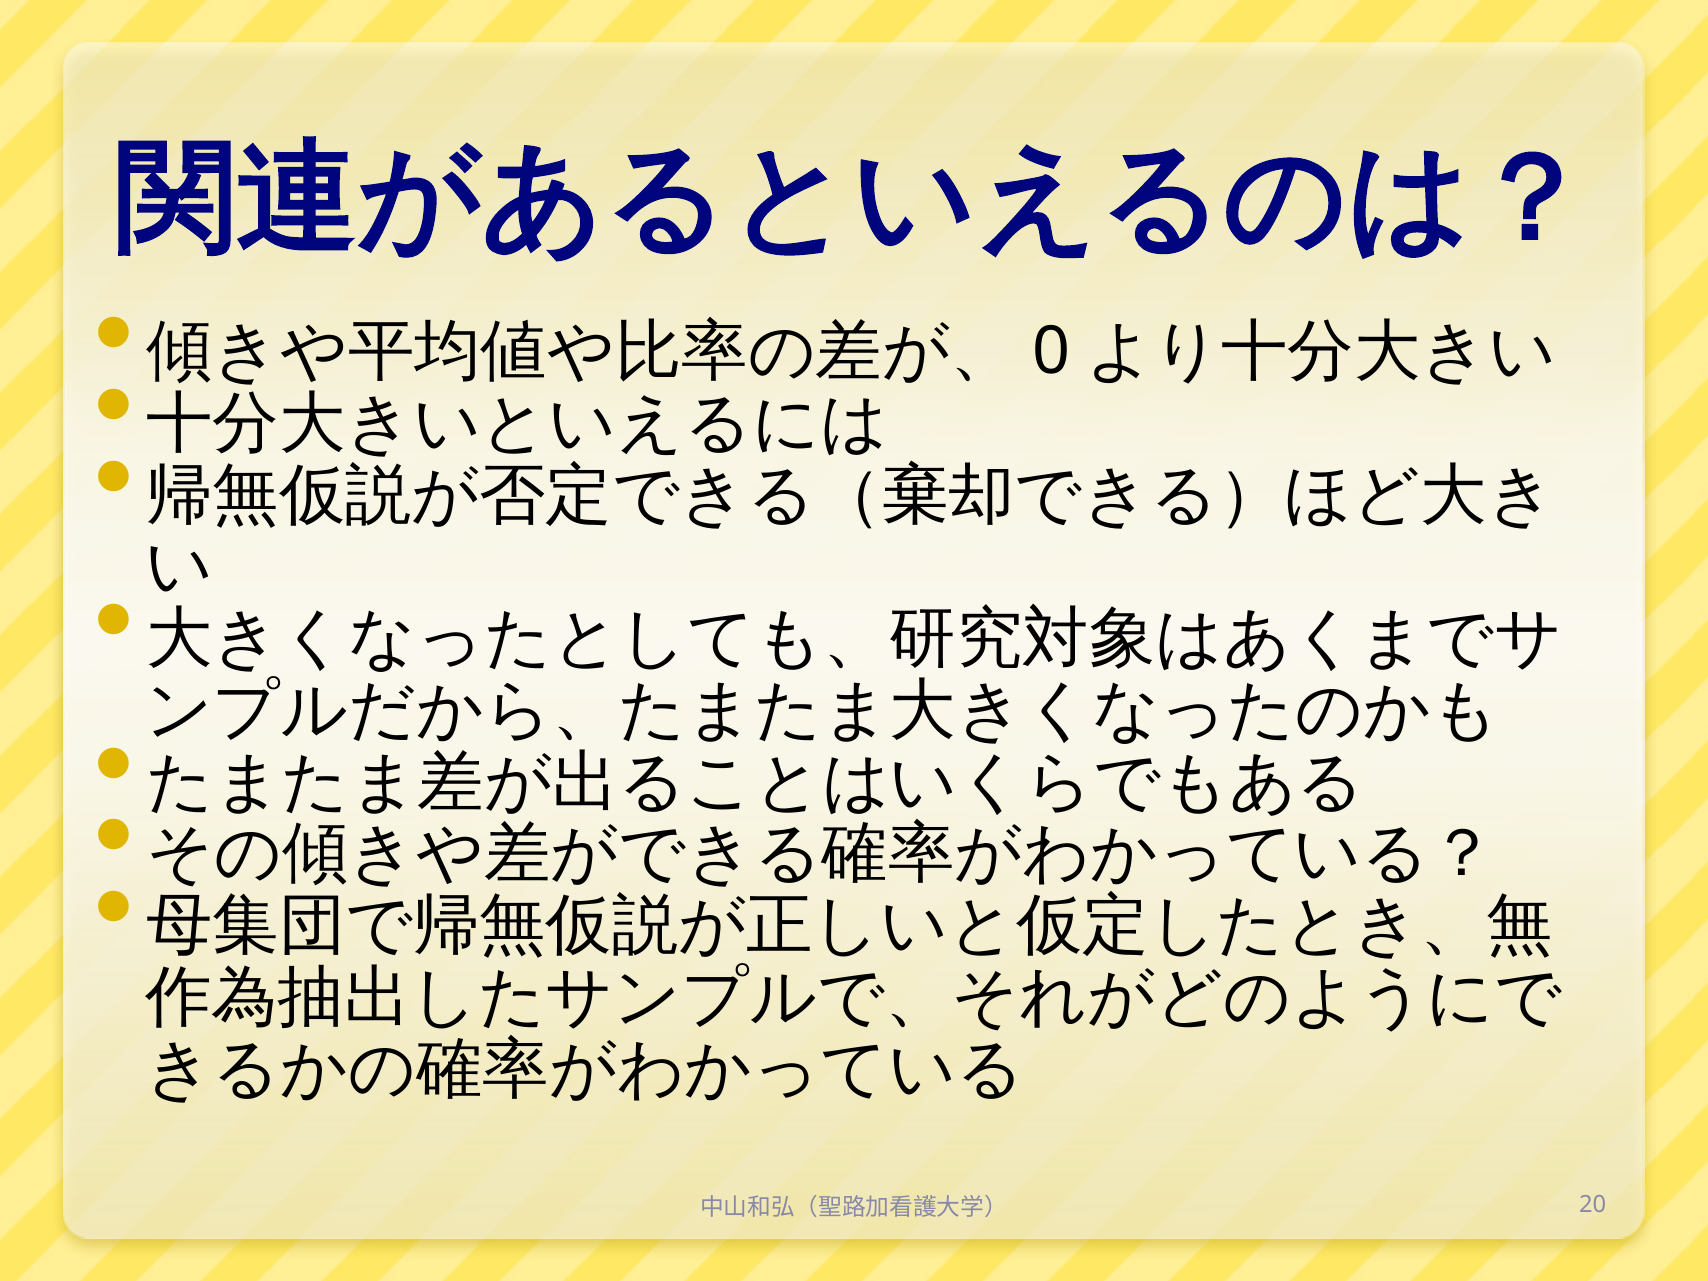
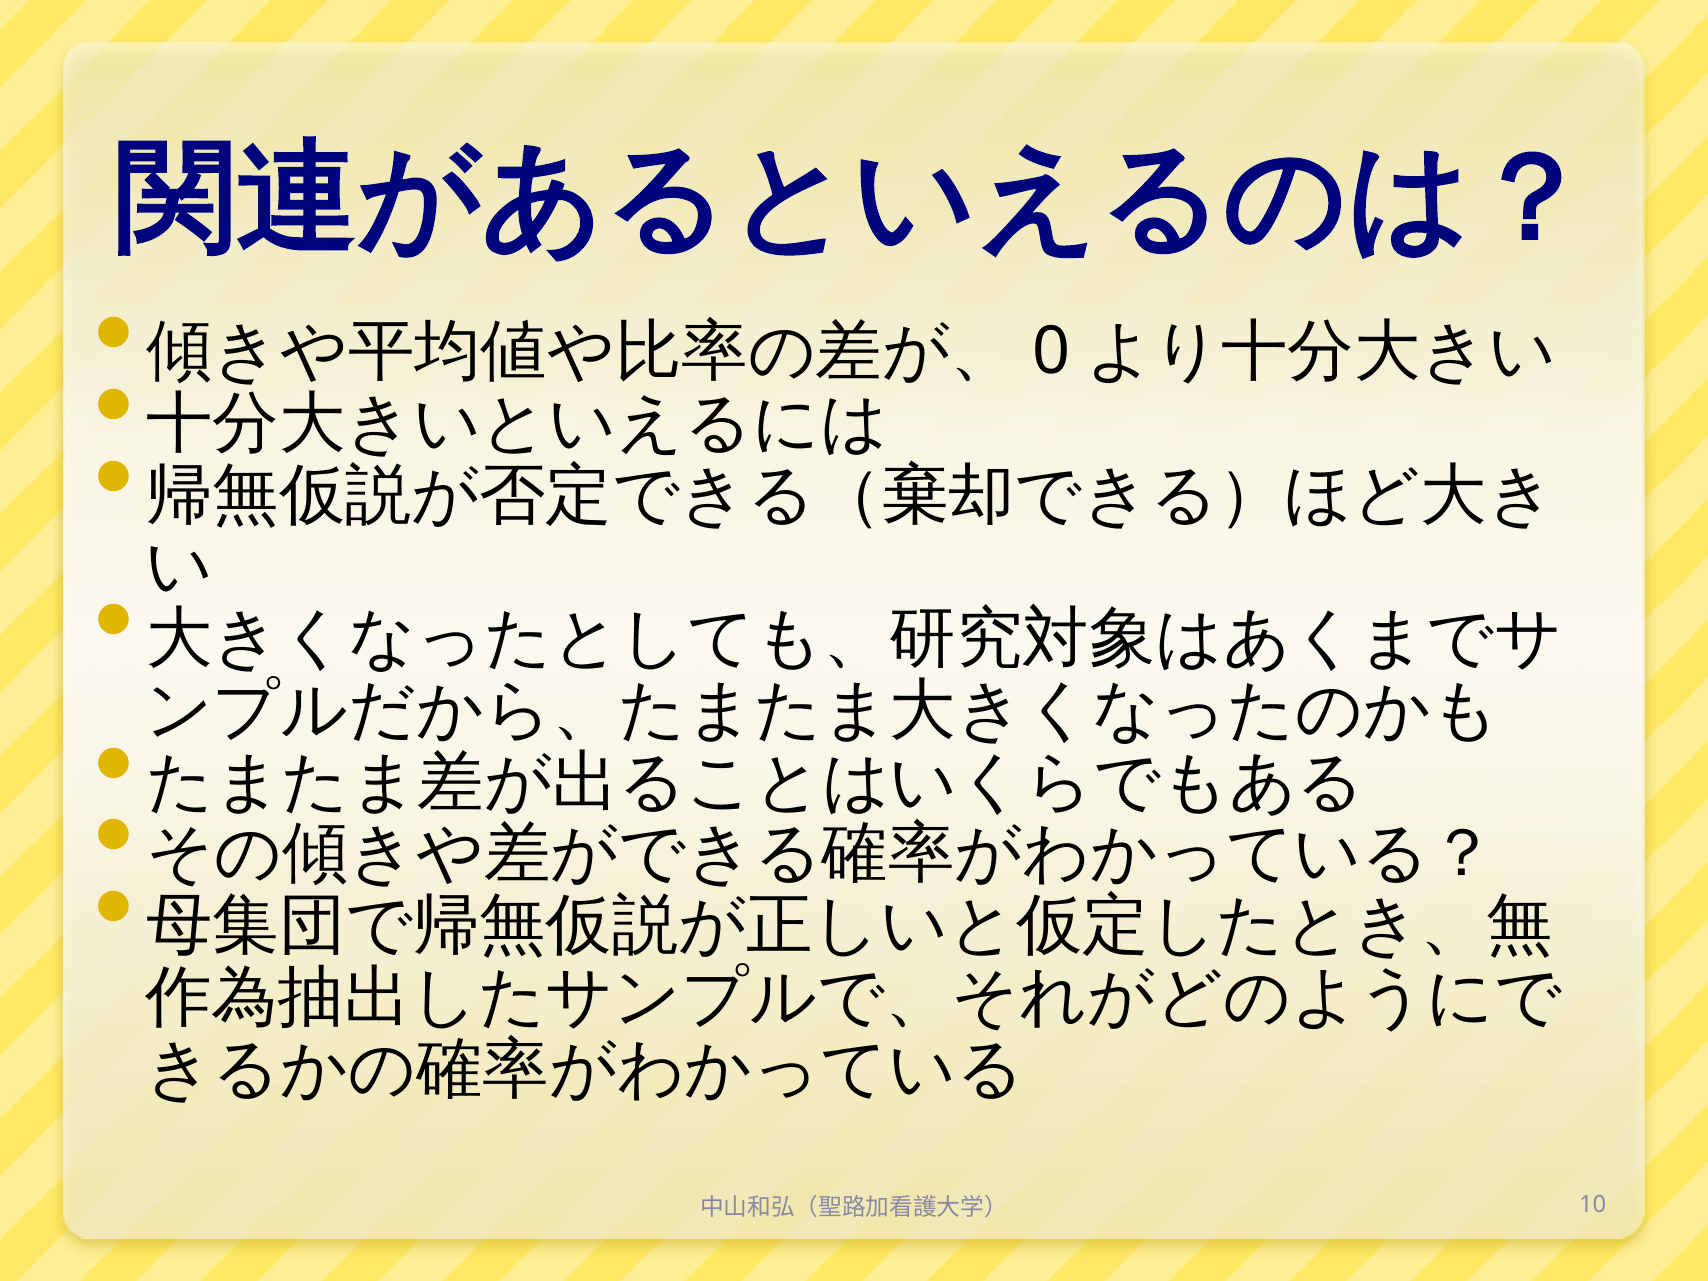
20: 20 -> 10 (1593, 1204)
